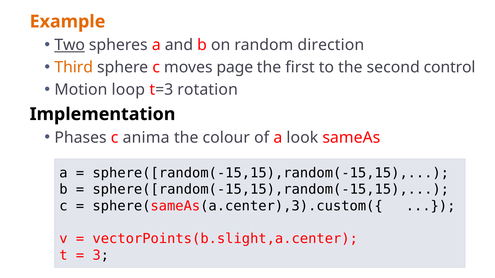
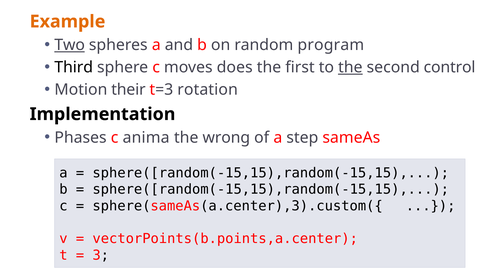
direction: direction -> program (331, 45)
Third colour: orange -> black (74, 67)
page: page -> does (235, 67)
the underline: none -> present (350, 67)
loop: loop -> their (128, 90)
colour: colour -> wrong (226, 138)
look: look -> step (302, 138)
vectorPoints(b.slight,a.center: vectorPoints(b.slight,a.center -> vectorPoints(b.points,a.center (225, 239)
